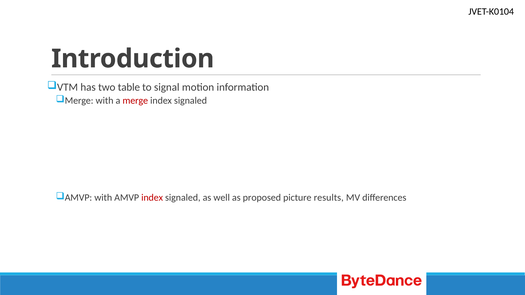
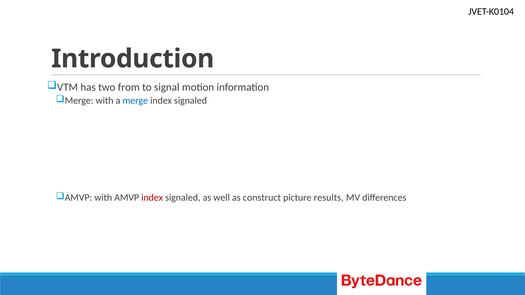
table: table -> from (129, 87)
merge colour: red -> blue (135, 101)
proposed: proposed -> construct (262, 198)
